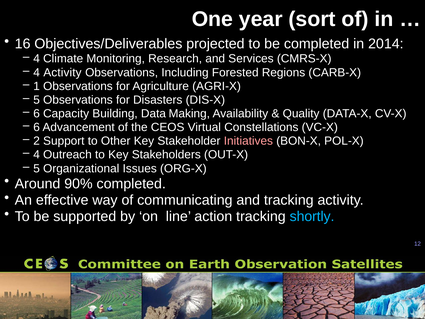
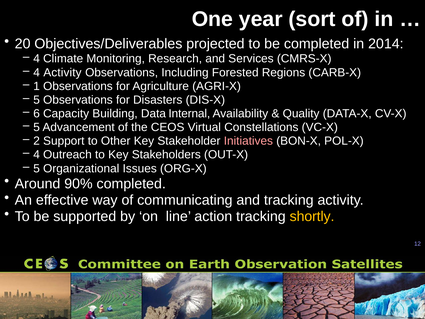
16: 16 -> 20 (23, 44)
Making: Making -> Internal (189, 113)
6: 6 -> 5 (37, 127)
shortly colour: light blue -> yellow (312, 216)
